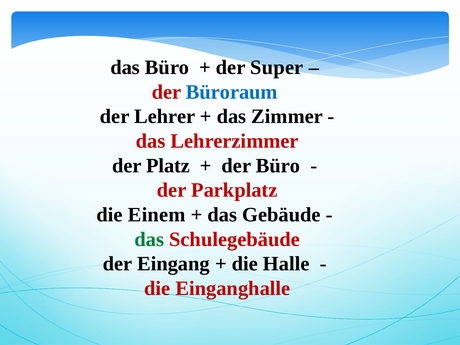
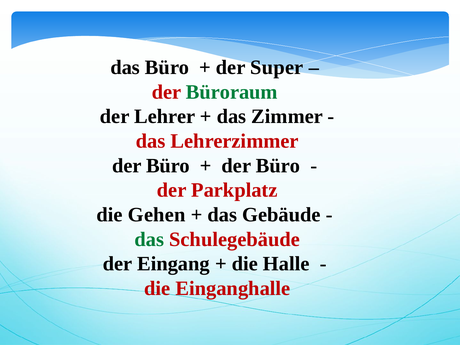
Büroraum colour: blue -> green (232, 92)
Platz: Platz -> Büro (168, 166)
Einem: Einem -> Gehen (157, 215)
